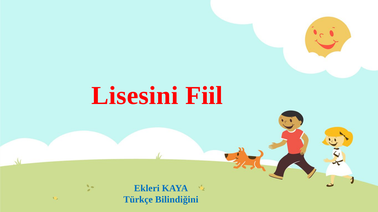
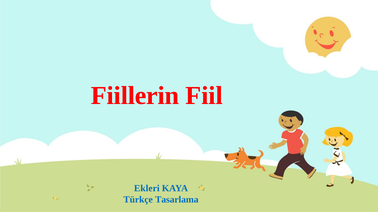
Lisesini: Lisesini -> Fiillerin (135, 96)
Bilindiğini: Bilindiğini -> Tasarlama (177, 200)
